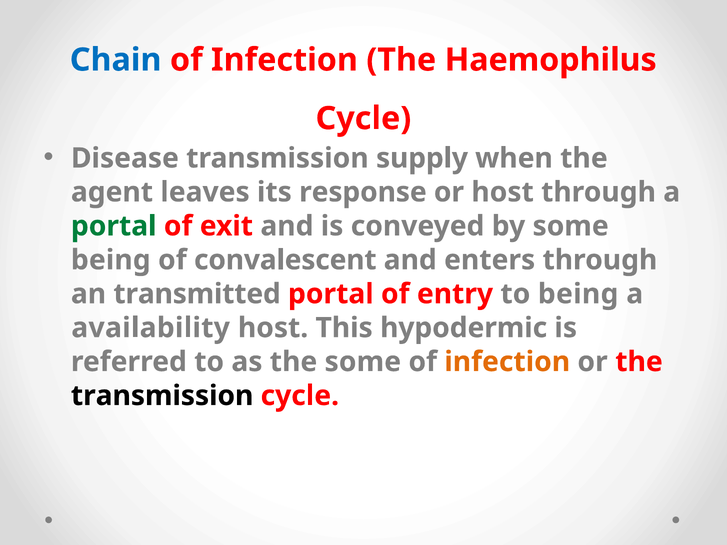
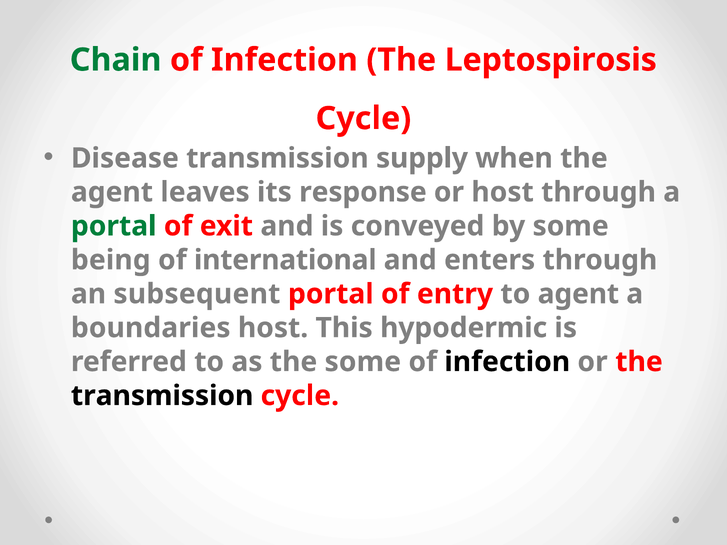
Chain colour: blue -> green (116, 60)
Haemophilus: Haemophilus -> Leptospirosis (551, 60)
convalescent: convalescent -> international (285, 260)
transmitted: transmitted -> subsequent (197, 294)
to being: being -> agent (578, 294)
availability: availability -> boundaries (151, 328)
infection colour: orange -> black (507, 362)
